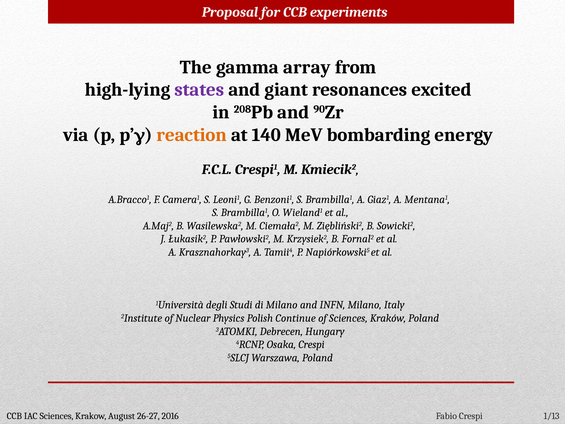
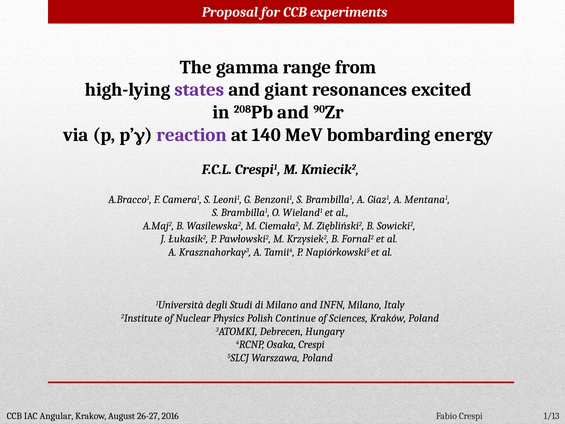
array: array -> range (307, 67)
reaction colour: orange -> purple (192, 135)
IAC Sciences: Sciences -> Angular (56, 416)
